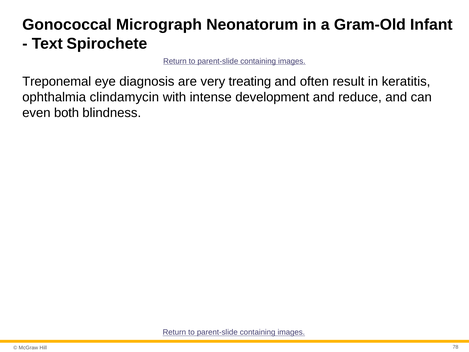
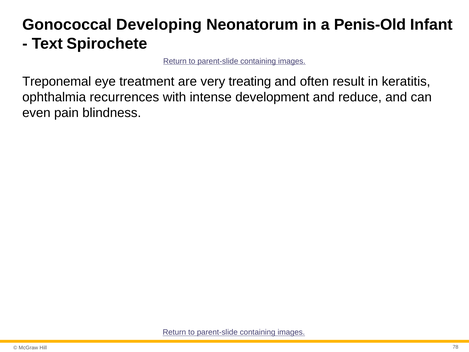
Micrograph: Micrograph -> Developing (159, 25)
Gram-Old: Gram-Old -> Penis-Old (370, 25)
diagnosis: diagnosis -> treatment (147, 81)
clindamycin: clindamycin -> recurrences (124, 97)
both: both -> pain (66, 113)
